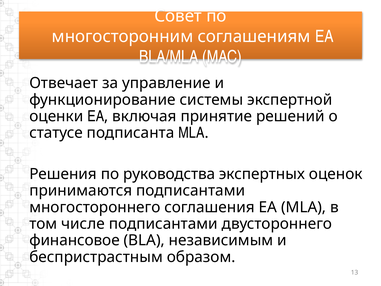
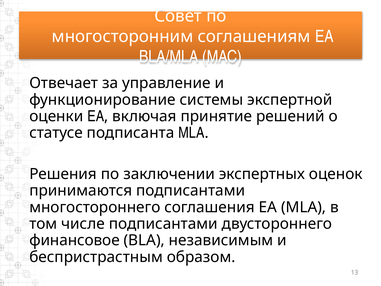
руководства: руководства -> заключении (169, 174)
